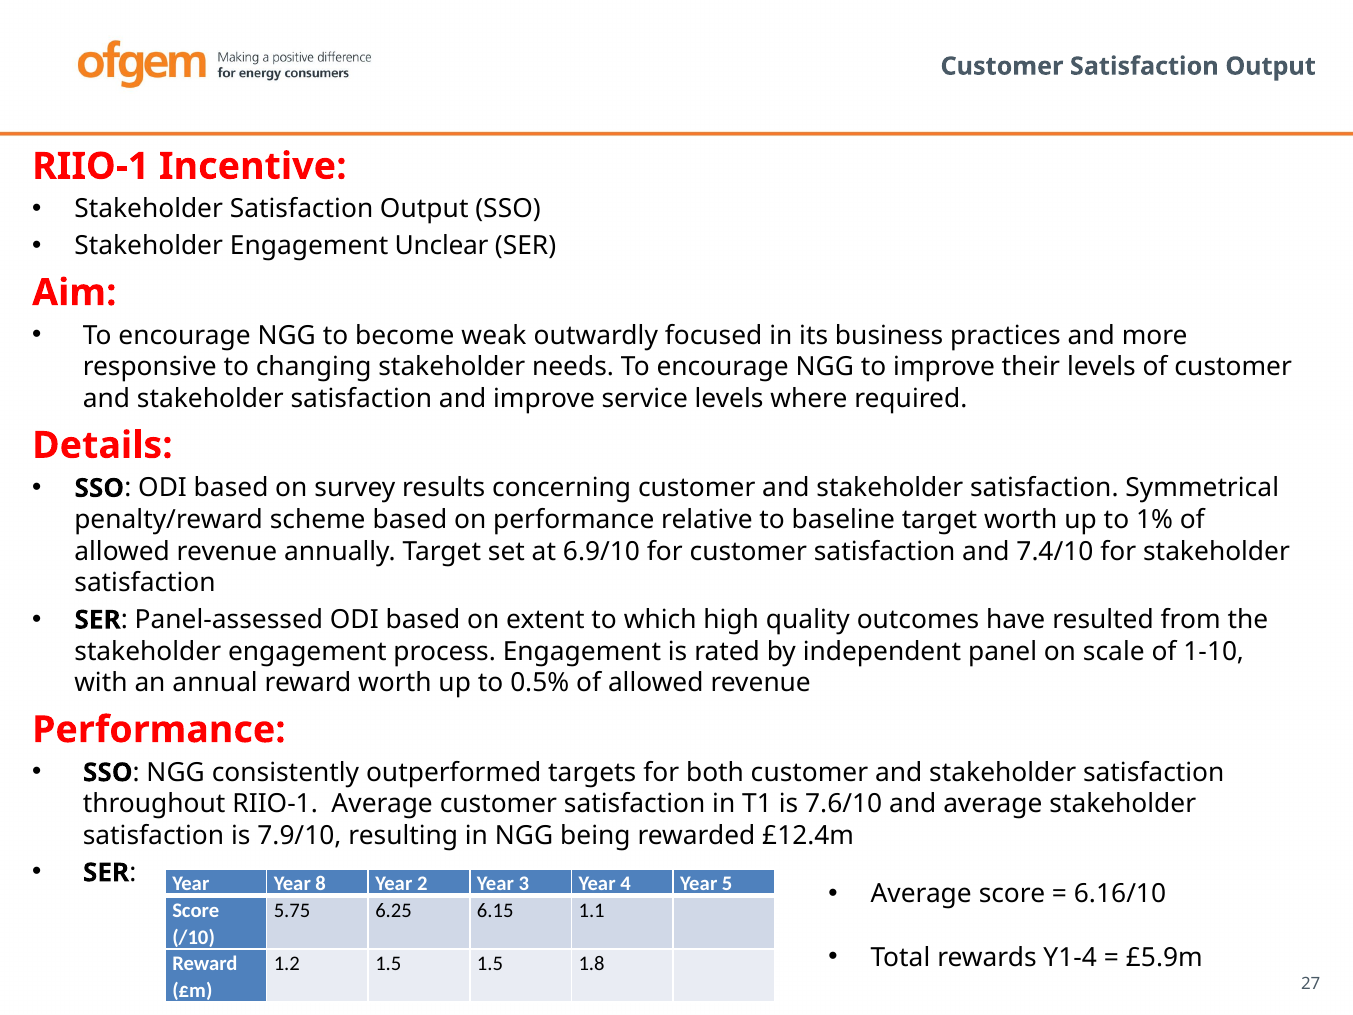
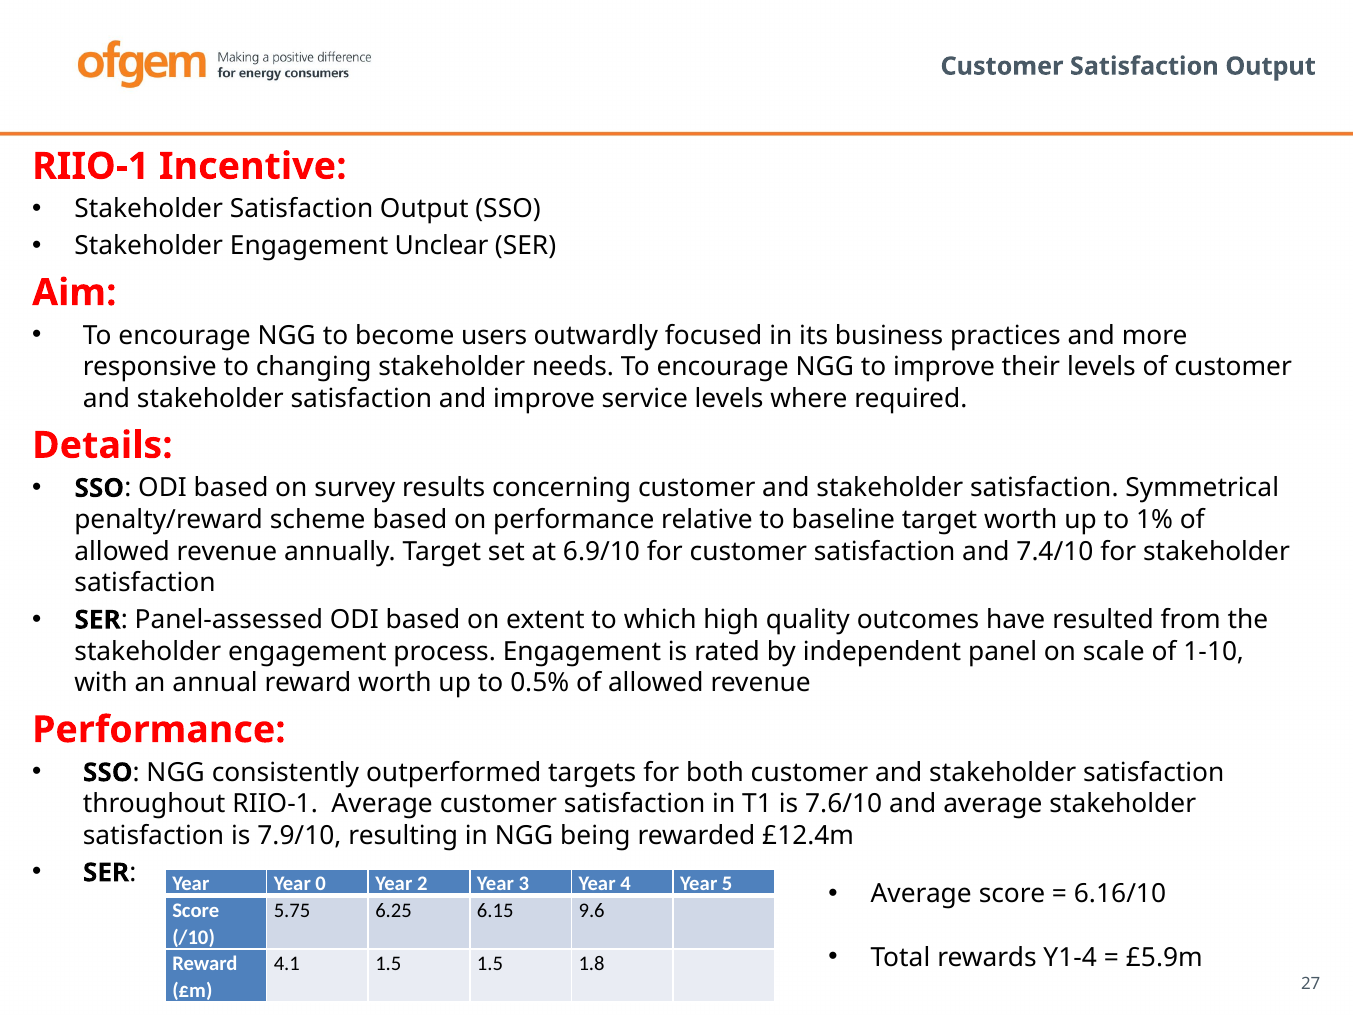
weak: weak -> users (494, 335)
8: 8 -> 0 (321, 884)
1.1: 1.1 -> 9.6 (592, 910)
1.2: 1.2 -> 4.1 (287, 963)
